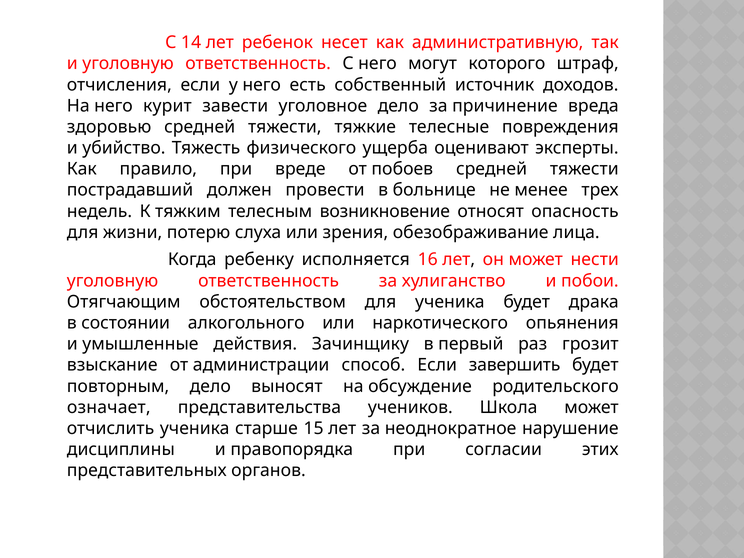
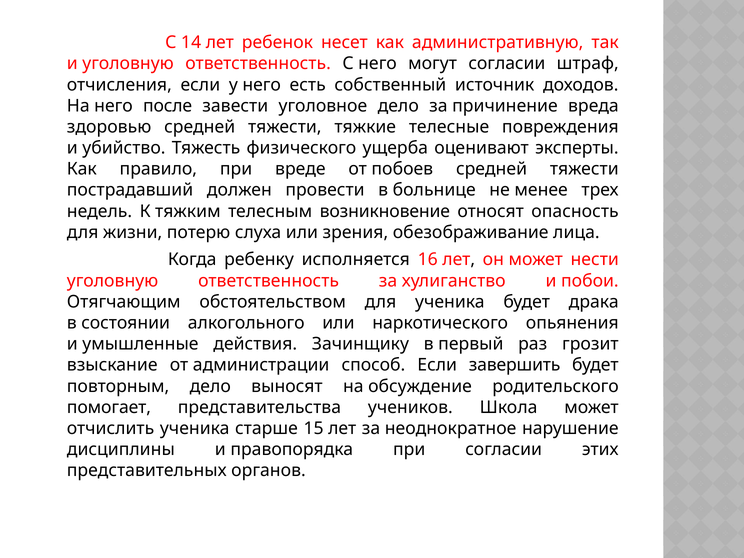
могут которого: которого -> согласии (507, 64)
курит: курит -> после (168, 106)
означает: означает -> помогает (109, 407)
